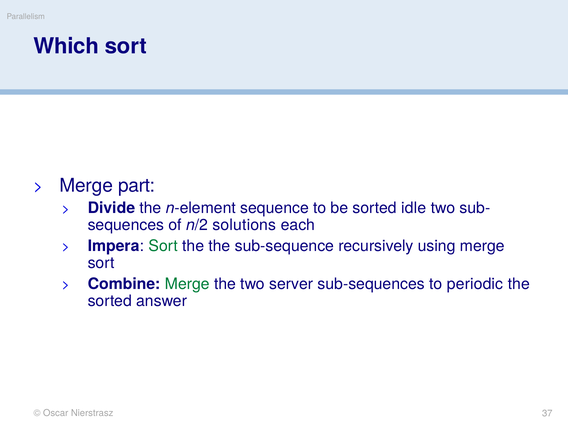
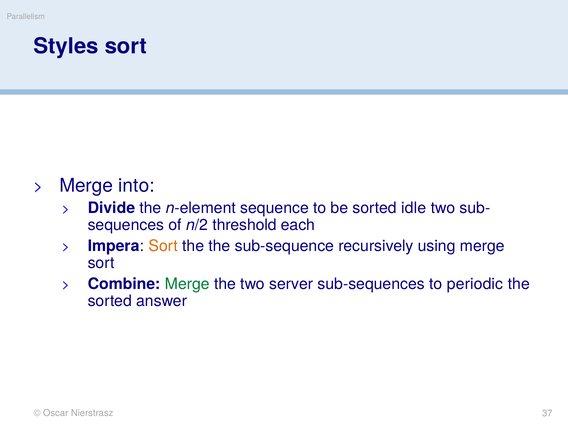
Which: Which -> Styles (66, 46)
part: part -> into (136, 185)
solutions: solutions -> threshold (244, 225)
Sort colour: green -> orange (163, 246)
